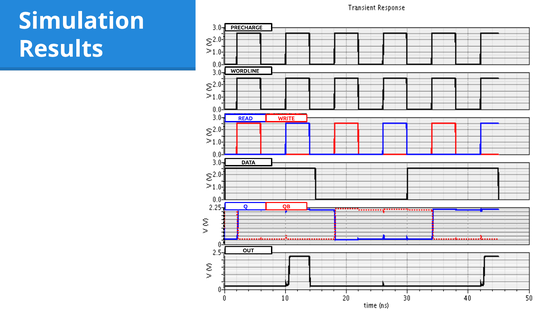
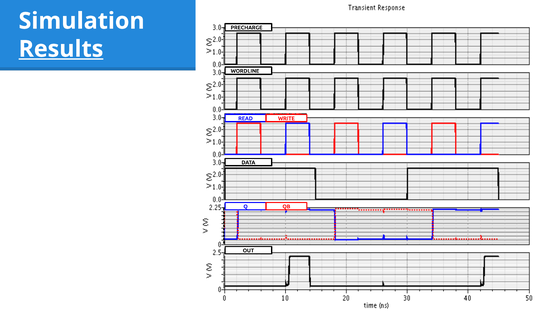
Results underline: none -> present (61, 49)
